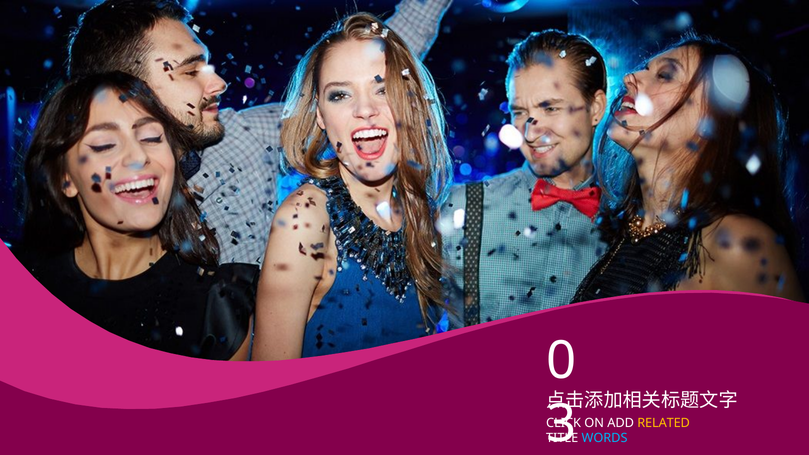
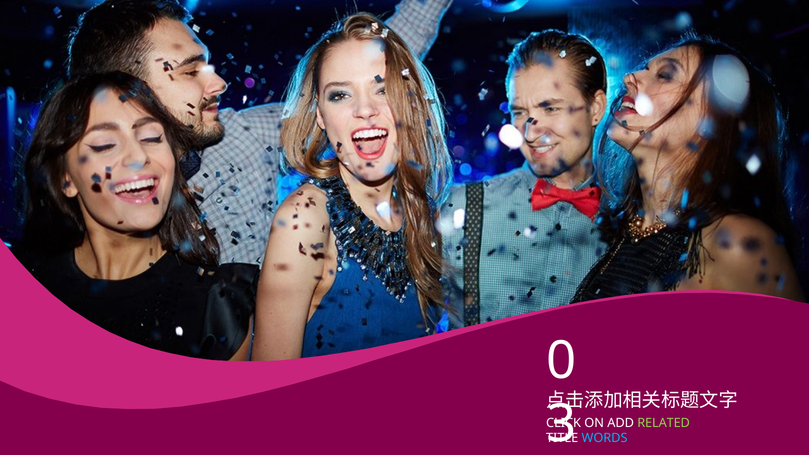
RELATED colour: yellow -> light green (664, 423)
